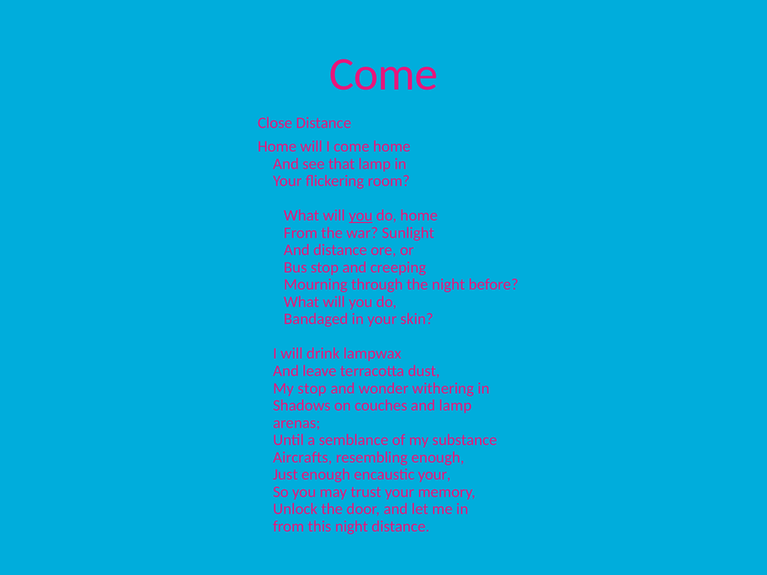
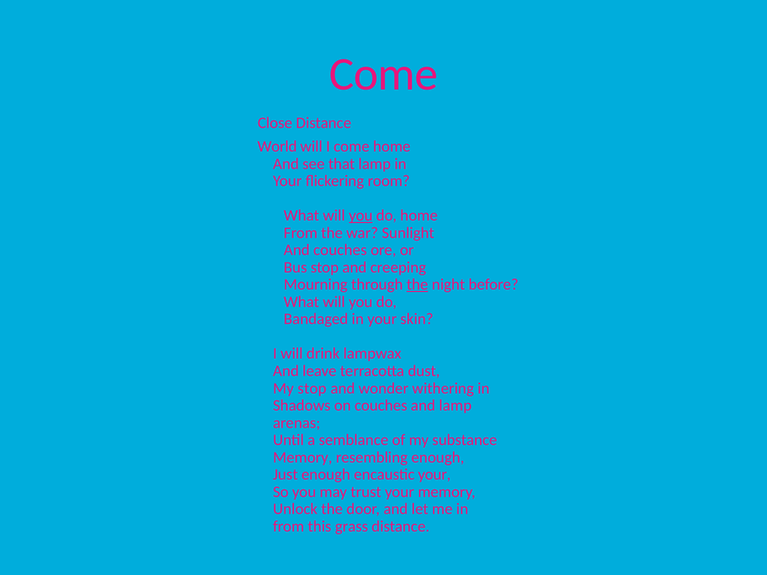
Home: Home -> World (277, 147)
And distance: distance -> couches (340, 250)
the underline: none -> present (417, 285)
Aircrafts: Aircrafts -> Memory (303, 457)
this night: night -> grass (352, 527)
